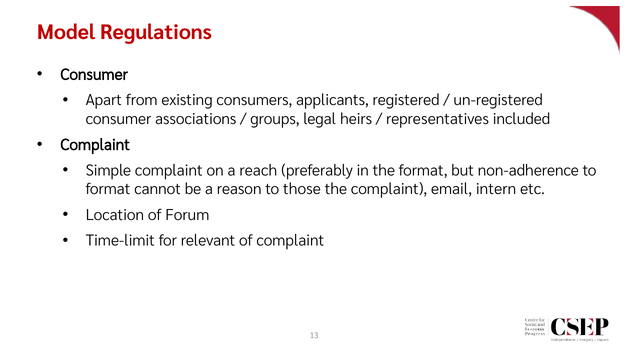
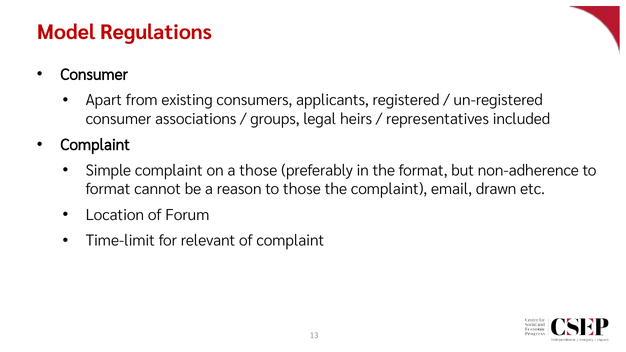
a reach: reach -> those (258, 171)
intern: intern -> drawn (496, 189)
